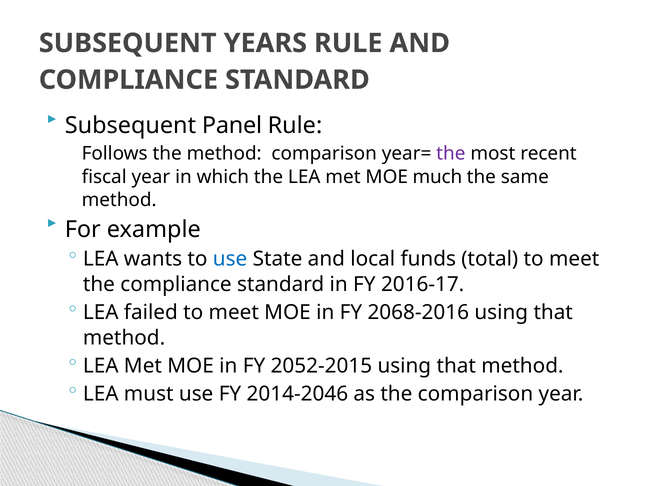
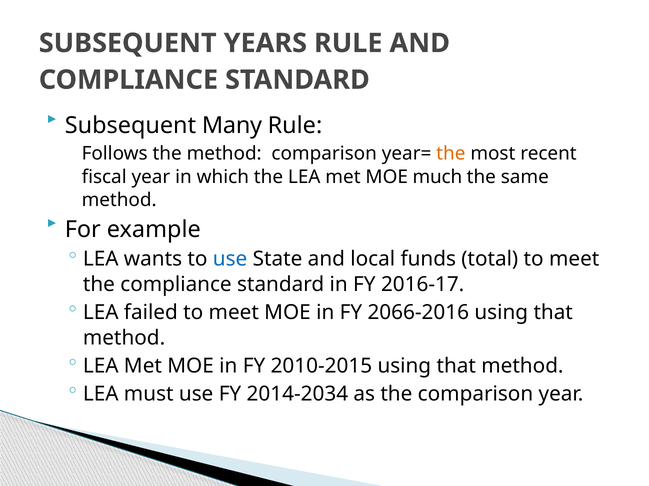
Panel: Panel -> Many (232, 126)
the colour: purple -> orange (451, 154)
2068-2016: 2068-2016 -> 2066-2016 (418, 313)
2052-2015: 2052-2015 -> 2010-2015 (321, 366)
2014-2046: 2014-2046 -> 2014-2034 (297, 394)
